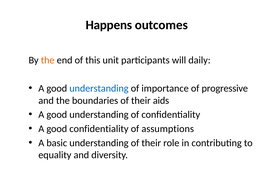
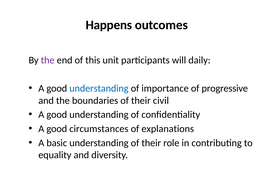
the colour: orange -> purple (48, 60)
aids: aids -> civil (161, 100)
good confidentiality: confidentiality -> circumstances (99, 129)
assumptions: assumptions -> explanations (168, 129)
